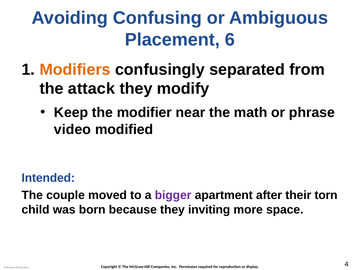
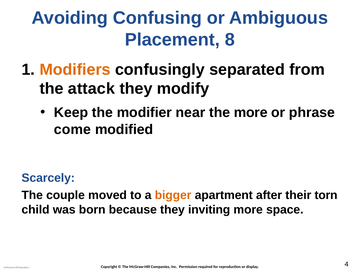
6: 6 -> 8 (230, 40)
the math: math -> more (251, 113)
video: video -> come (72, 129)
Intended: Intended -> Scarcely (48, 178)
bigger colour: purple -> orange (173, 195)
